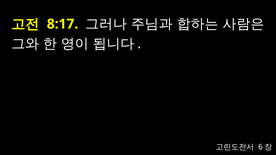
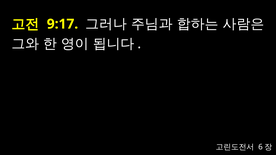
8:17: 8:17 -> 9:17 (62, 24)
